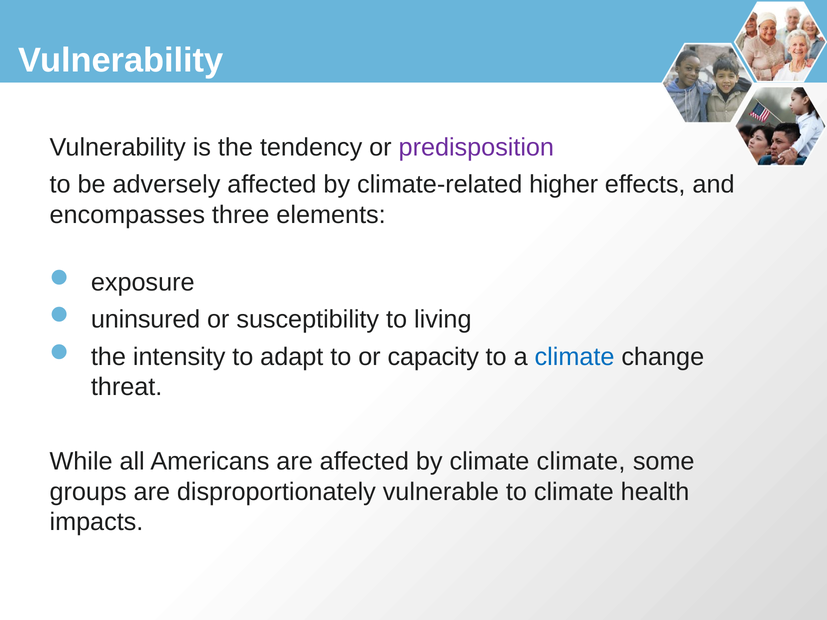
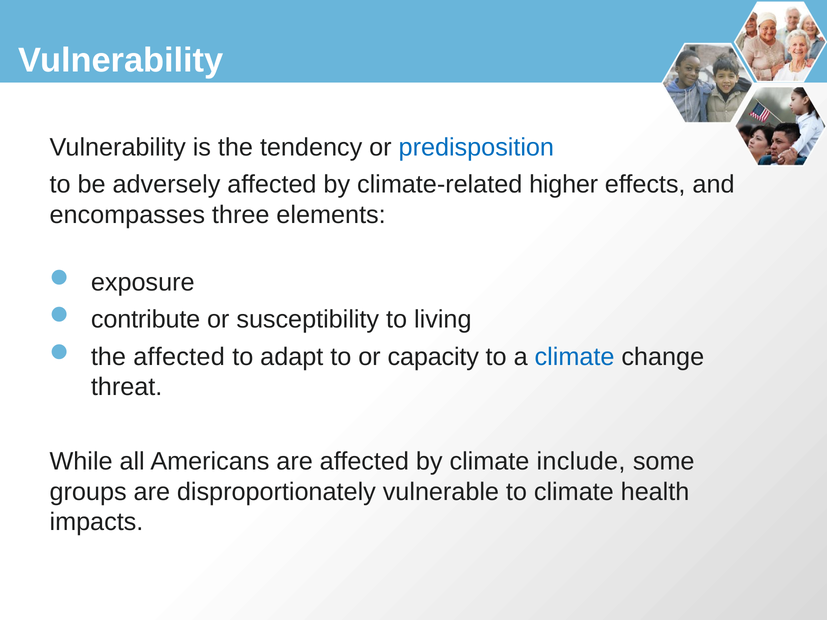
predisposition colour: purple -> blue (476, 147)
uninsured: uninsured -> contribute (146, 320)
the intensity: intensity -> affected (179, 357)
climate climate: climate -> include (581, 462)
